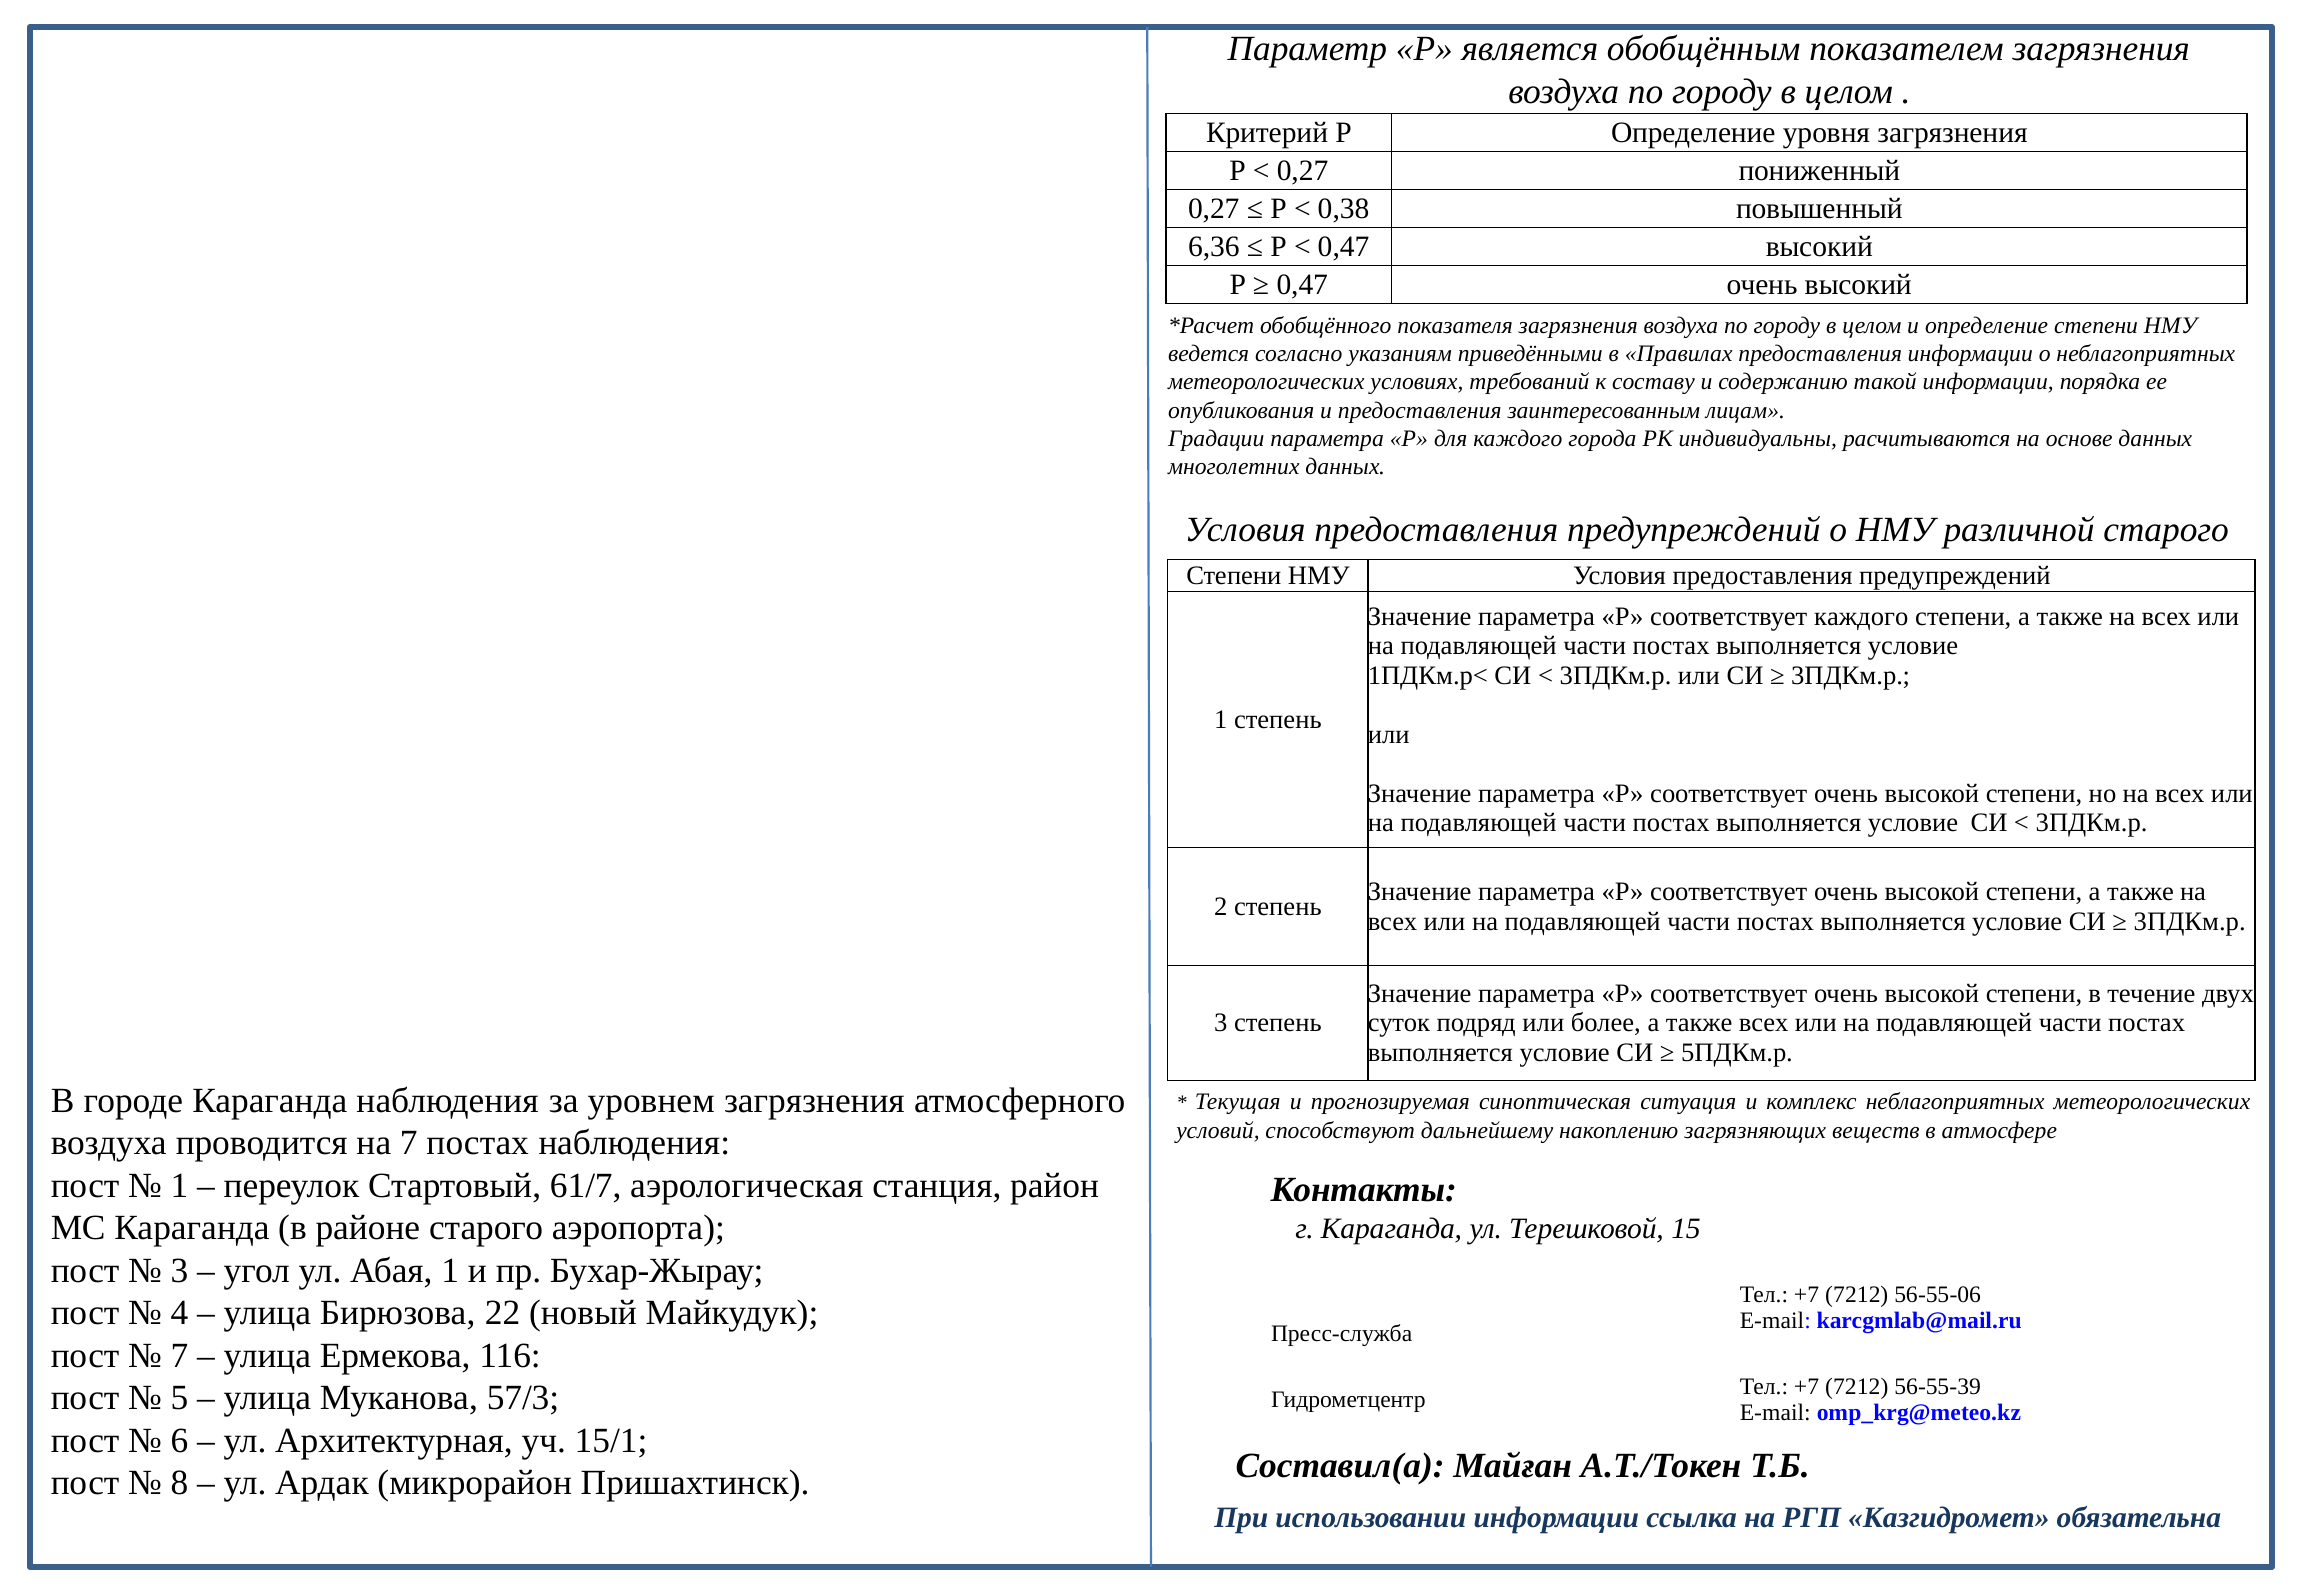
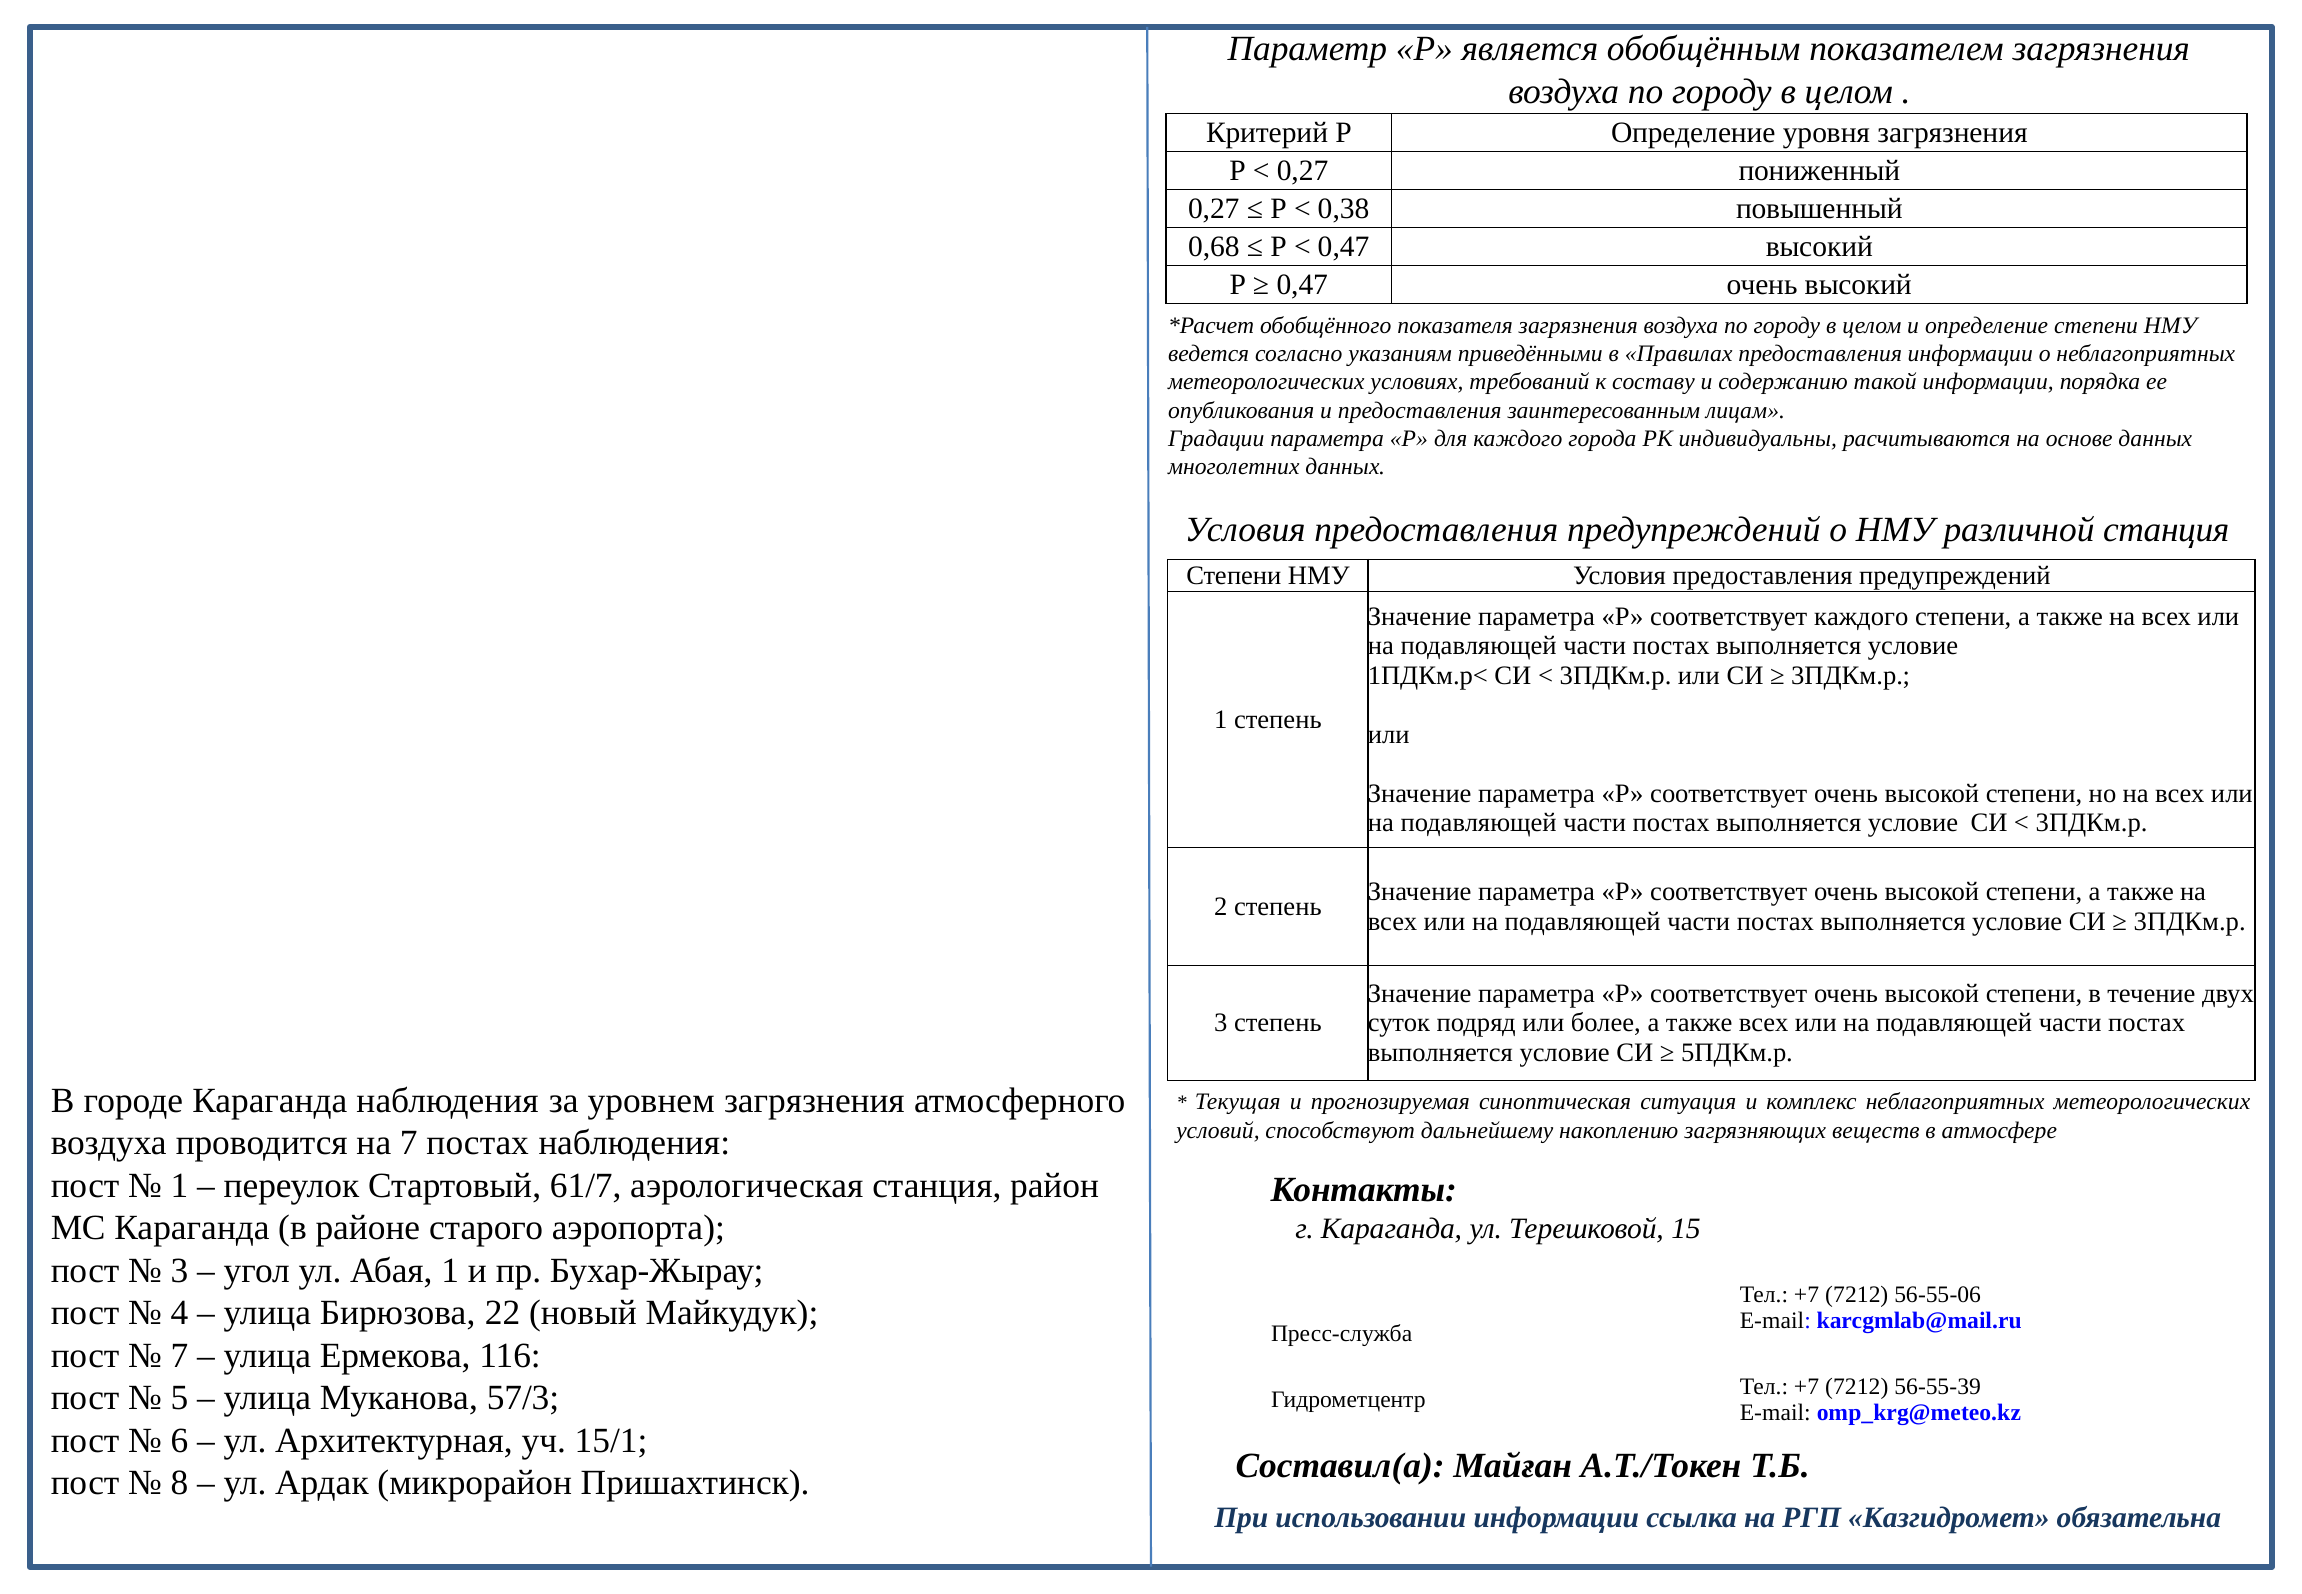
6,36: 6,36 -> 0,68 (1214, 246)
различной старого: старого -> станция (2166, 530)
